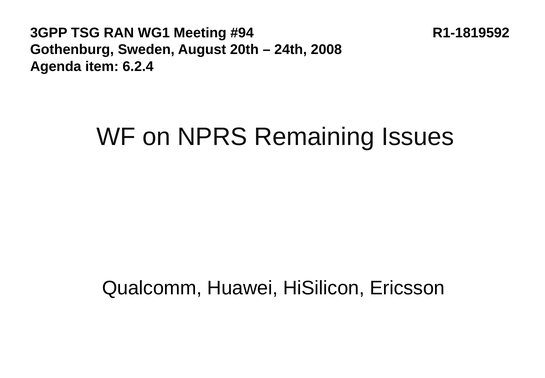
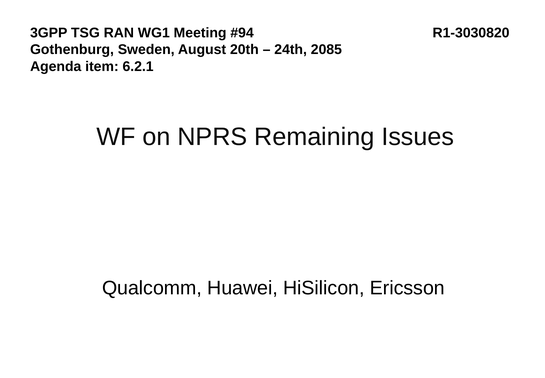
R1-1819592: R1-1819592 -> R1-3030820 (471, 33)
2008: 2008 -> 2085 (326, 50)
6.2.4: 6.2.4 -> 6.2.1 (138, 66)
